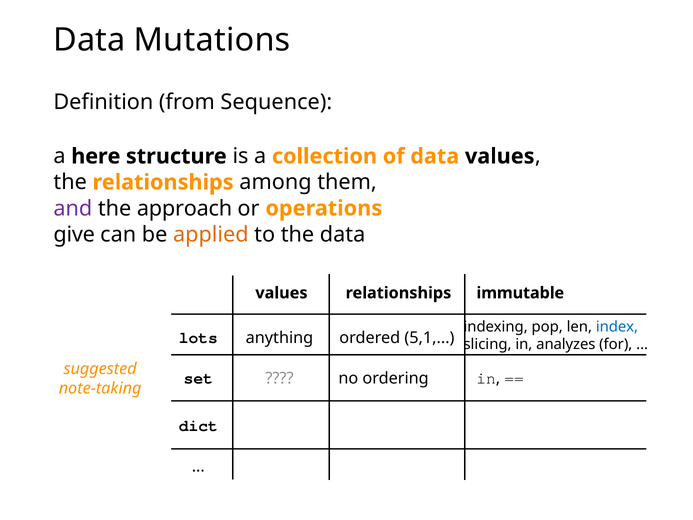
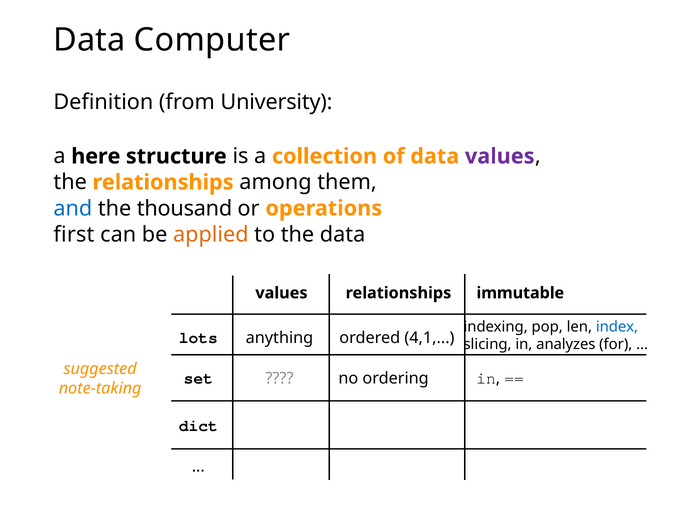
Mutations: Mutations -> Computer (212, 40)
Sequence: Sequence -> University (276, 102)
values colour: black -> purple (500, 156)
and colour: purple -> blue (73, 208)
approach: approach -> thousand (185, 208)
give: give -> first (74, 234)
5,1: 5,1 -> 4,1 (429, 337)
